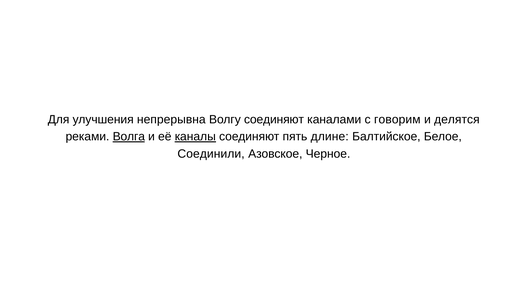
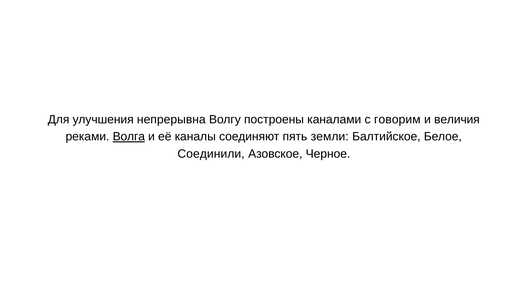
Волгу соединяют: соединяют -> построены (274, 119)
делятся: делятся -> величия (457, 119)
каналы underline: present -> none (195, 137)
длине: длине -> земли (330, 137)
